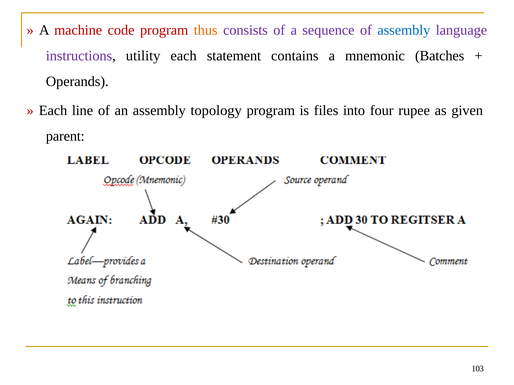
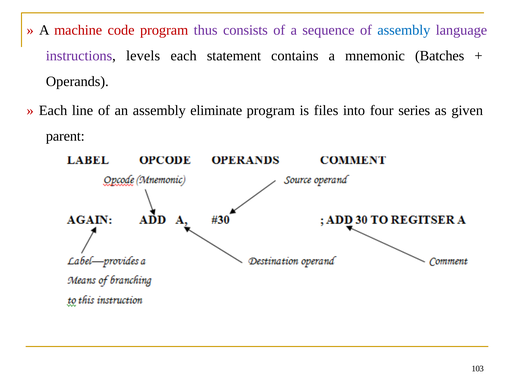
thus colour: orange -> purple (206, 30)
utility: utility -> levels (143, 56)
topology: topology -> eliminate (216, 111)
rupee: rupee -> series (414, 111)
